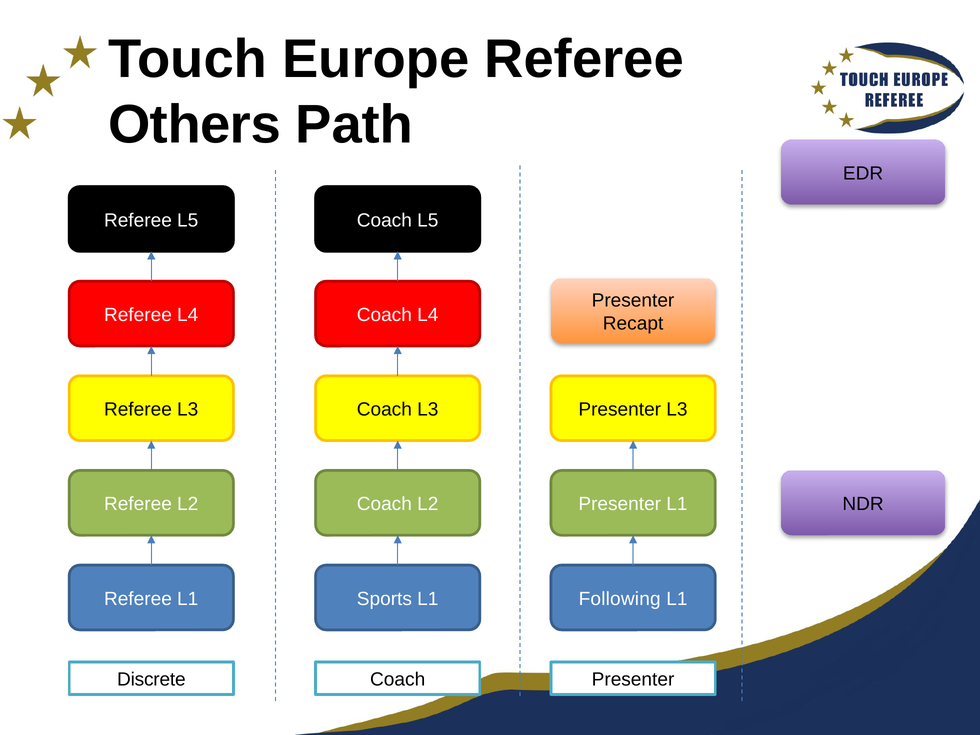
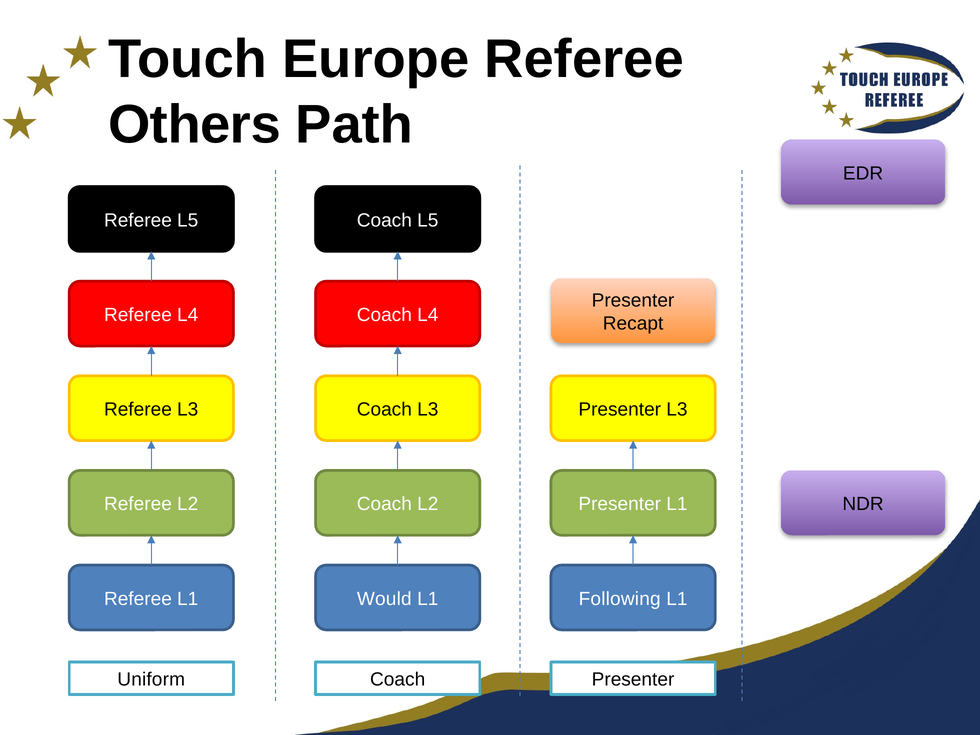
Sports: Sports -> Would (384, 599)
Discrete: Discrete -> Uniform (151, 680)
